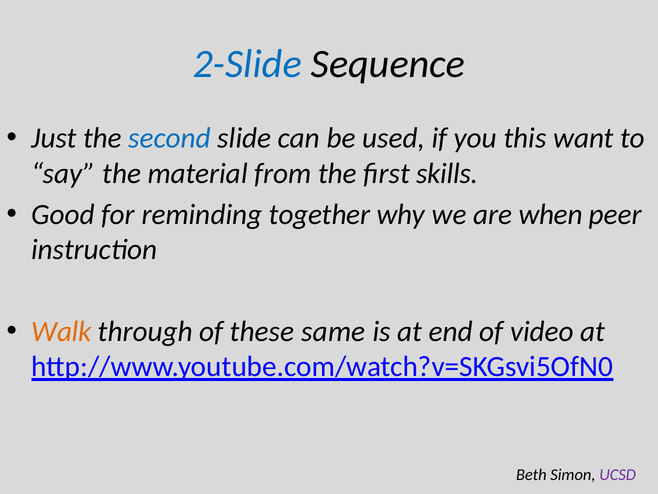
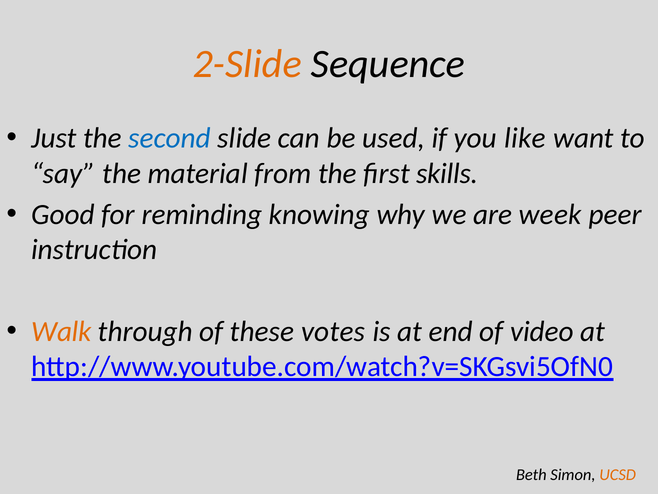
2-Slide colour: blue -> orange (247, 64)
this: this -> like (525, 138)
together: together -> knowing (319, 214)
when: when -> week (550, 214)
same: same -> votes (333, 331)
UCSD colour: purple -> orange (618, 474)
